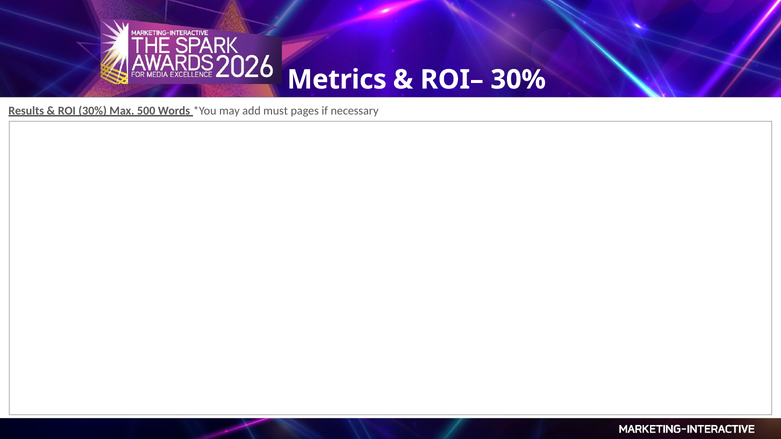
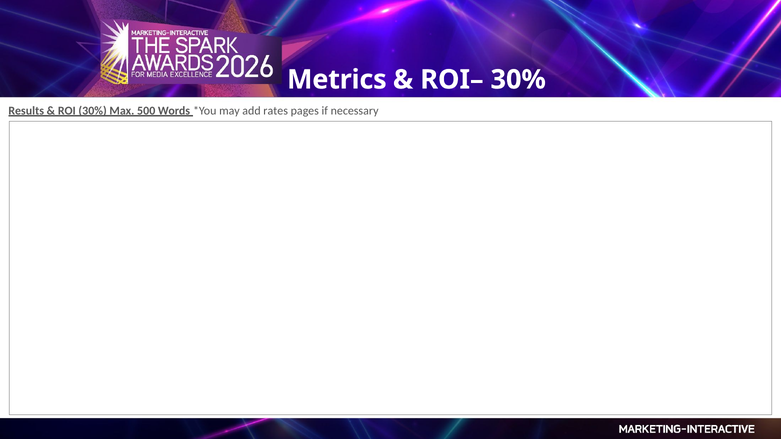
must: must -> rates (276, 111)
